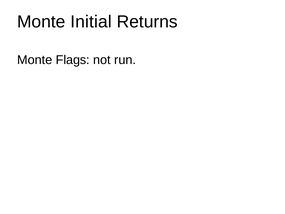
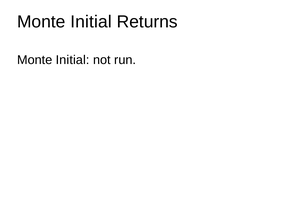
Flags: Flags -> Initial (73, 60)
